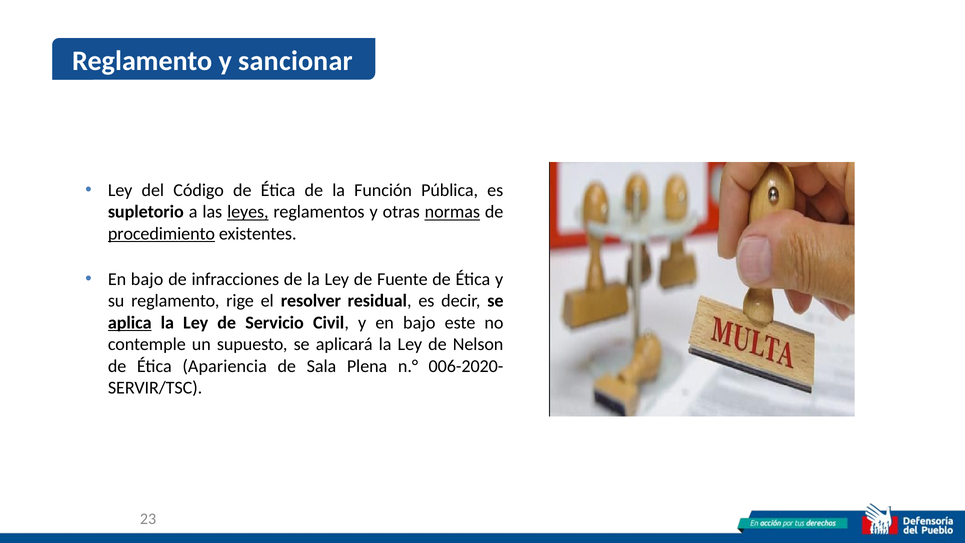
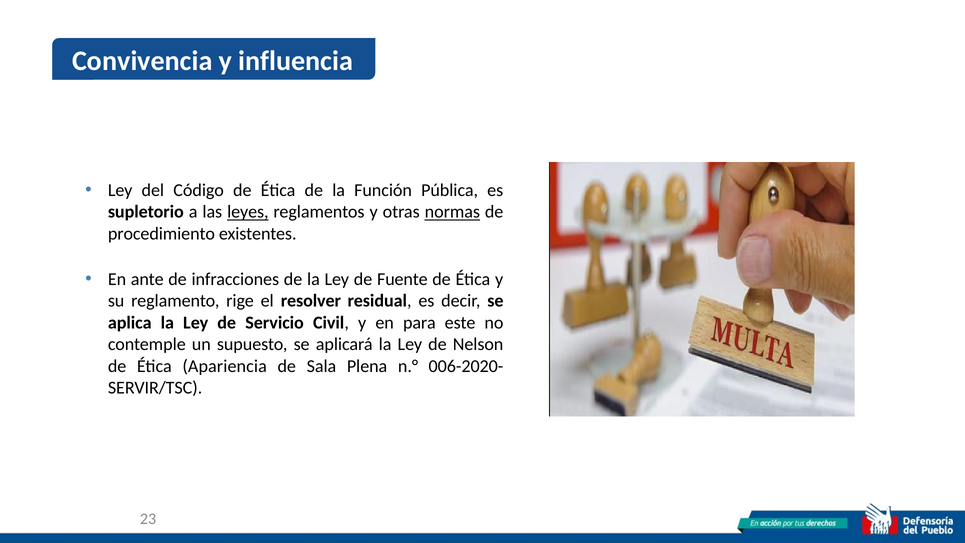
Reglamento: Reglamento -> Convivencia (142, 61)
sancionar: sancionar -> influencia (296, 61)
procedimiento underline: present -> none (161, 234)
bajo: bajo -> ante (147, 279)
aplica underline: present -> none (130, 323)
y en bajo: bajo -> para (419, 323)
